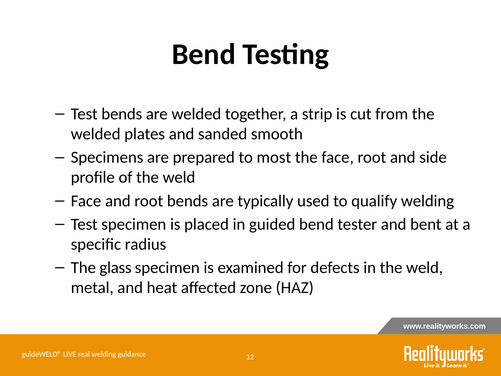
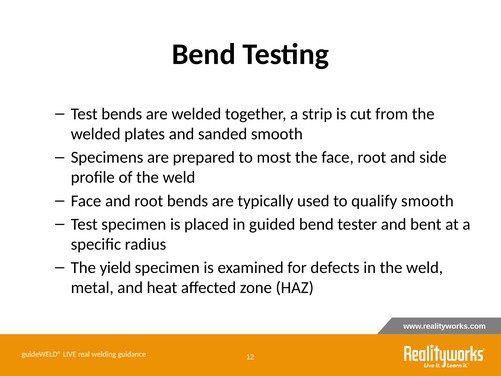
qualify welding: welding -> smooth (427, 201)
glass: glass -> yield (115, 268)
